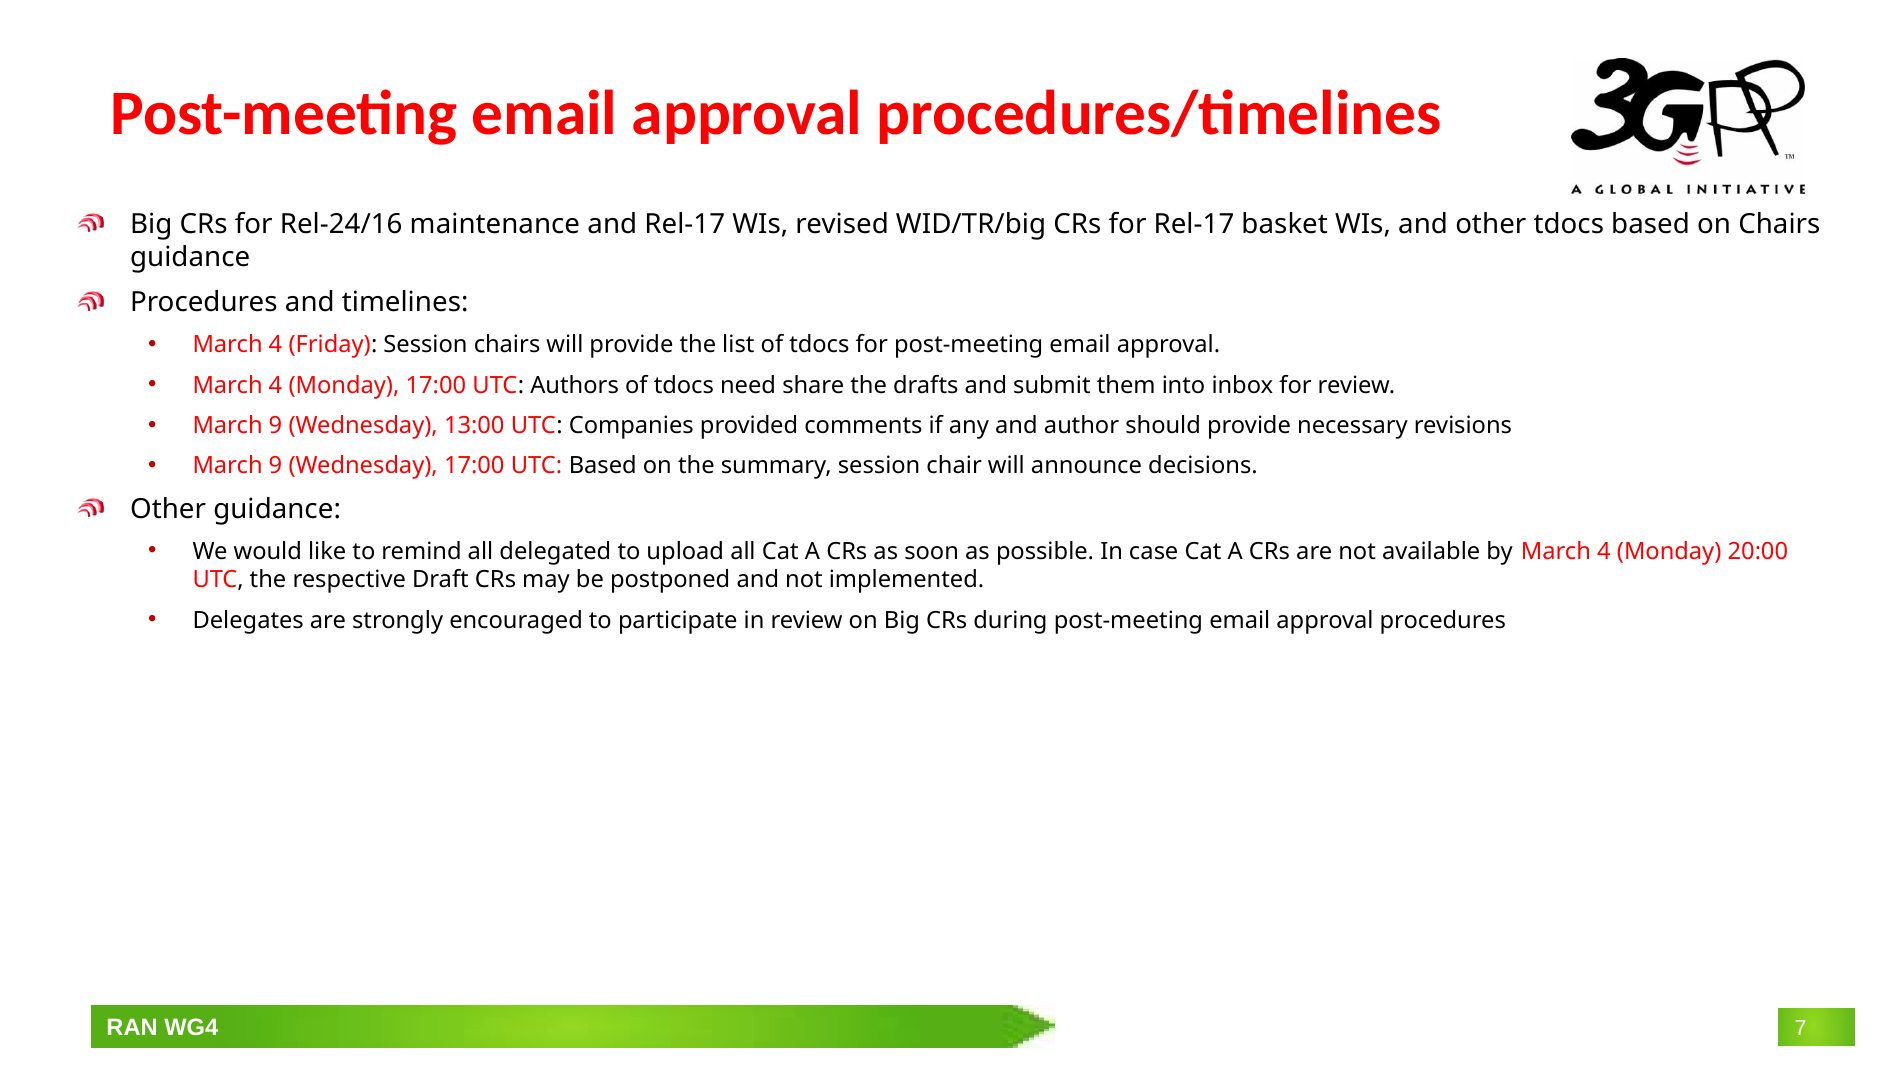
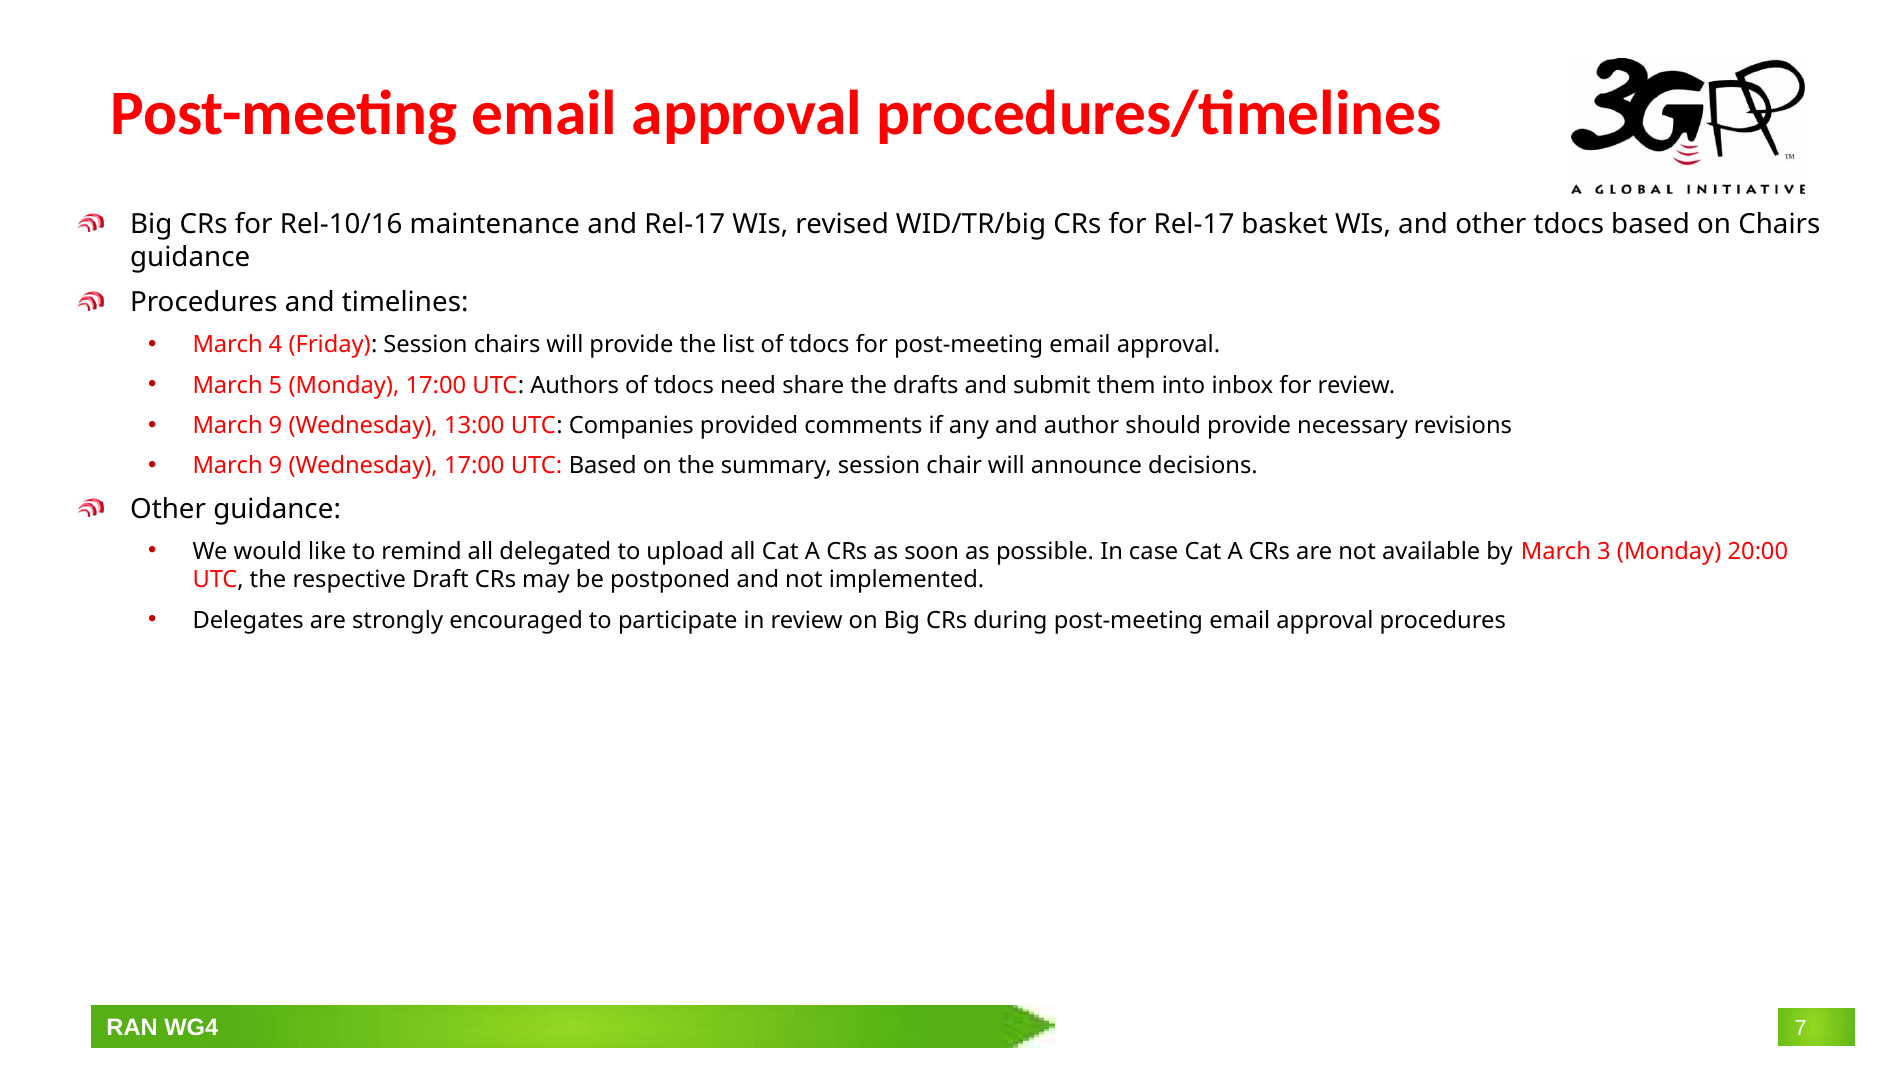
Rel-24/16: Rel-24/16 -> Rel-10/16 (341, 224)
4: 4 -> 5 (275, 385)
by March 4: 4 -> 3 (1604, 551)
